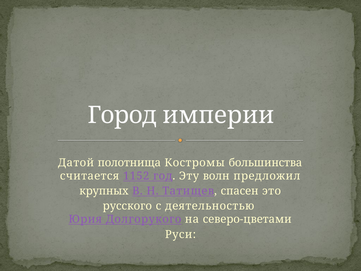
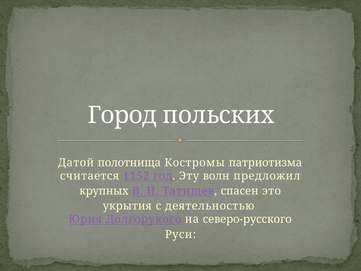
империи: империи -> польских (218, 115)
большинства: большинства -> патриотизма (265, 163)
русского: русского -> укрытия (127, 206)
северо-цветами: северо-цветами -> северо-русского (247, 219)
